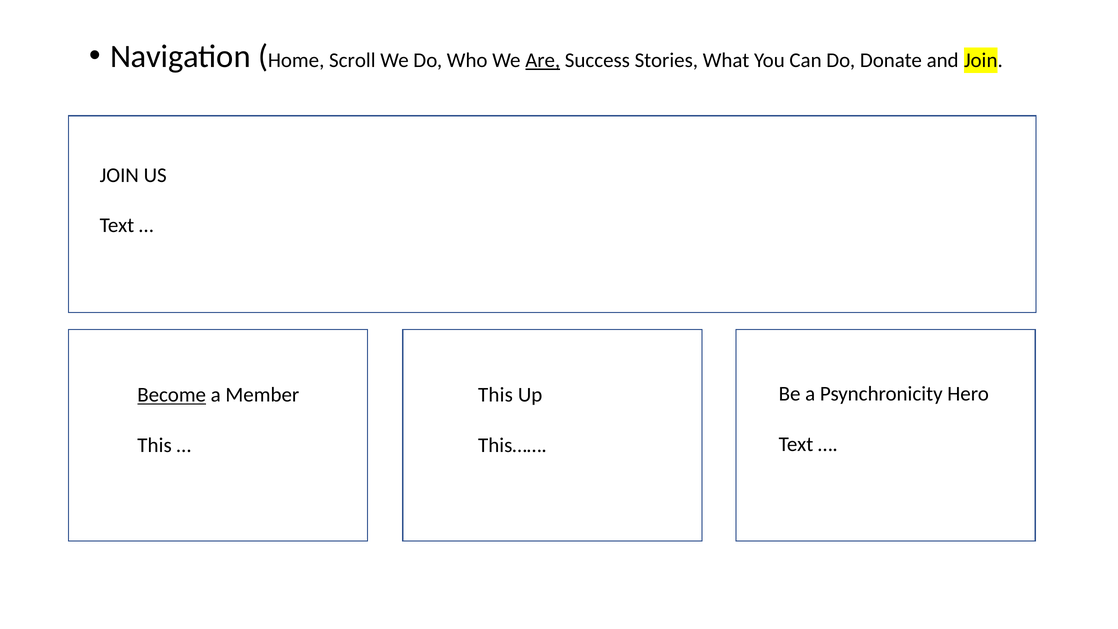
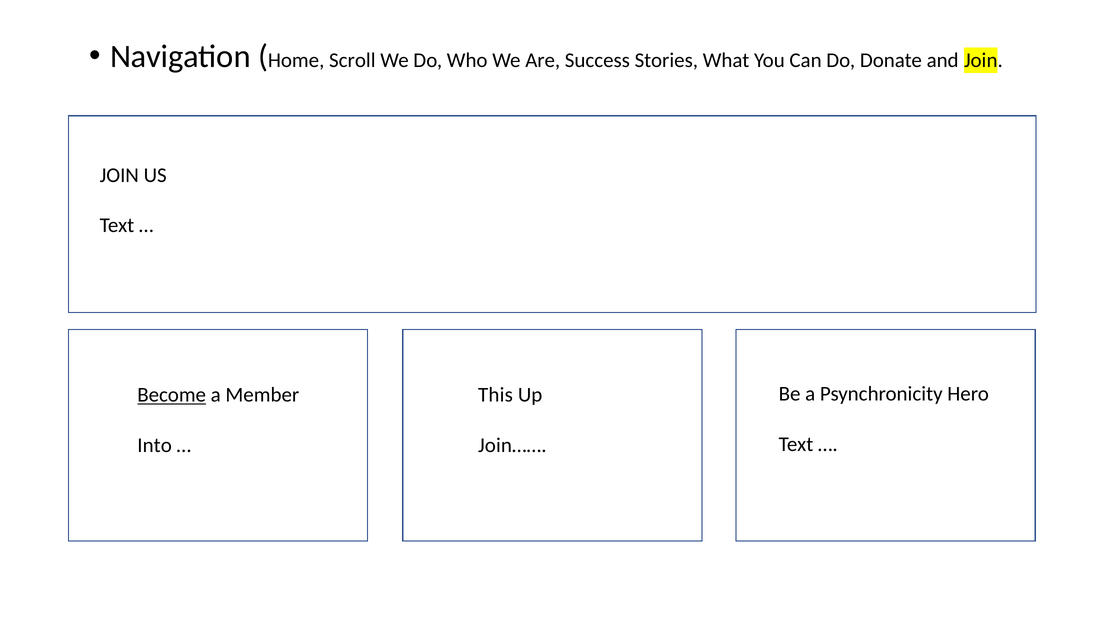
Are underline: present -> none (543, 60)
This: This -> Into (155, 445)
This……: This…… -> Join…… (512, 445)
